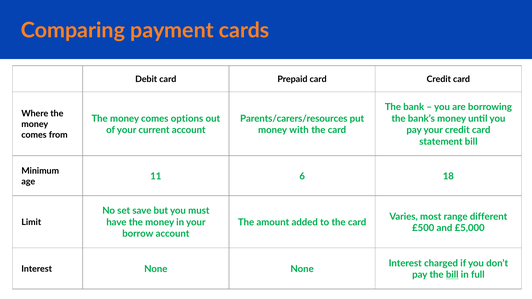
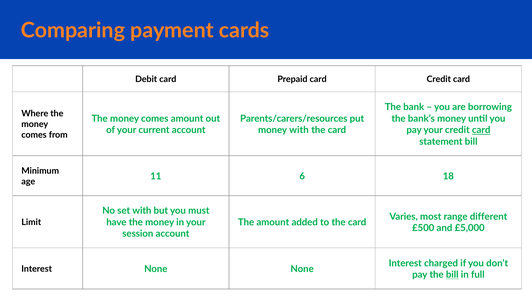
comes options: options -> amount (187, 119)
card underline: none -> present (481, 130)
set save: save -> with (142, 211)
borrow: borrow -> session (138, 234)
